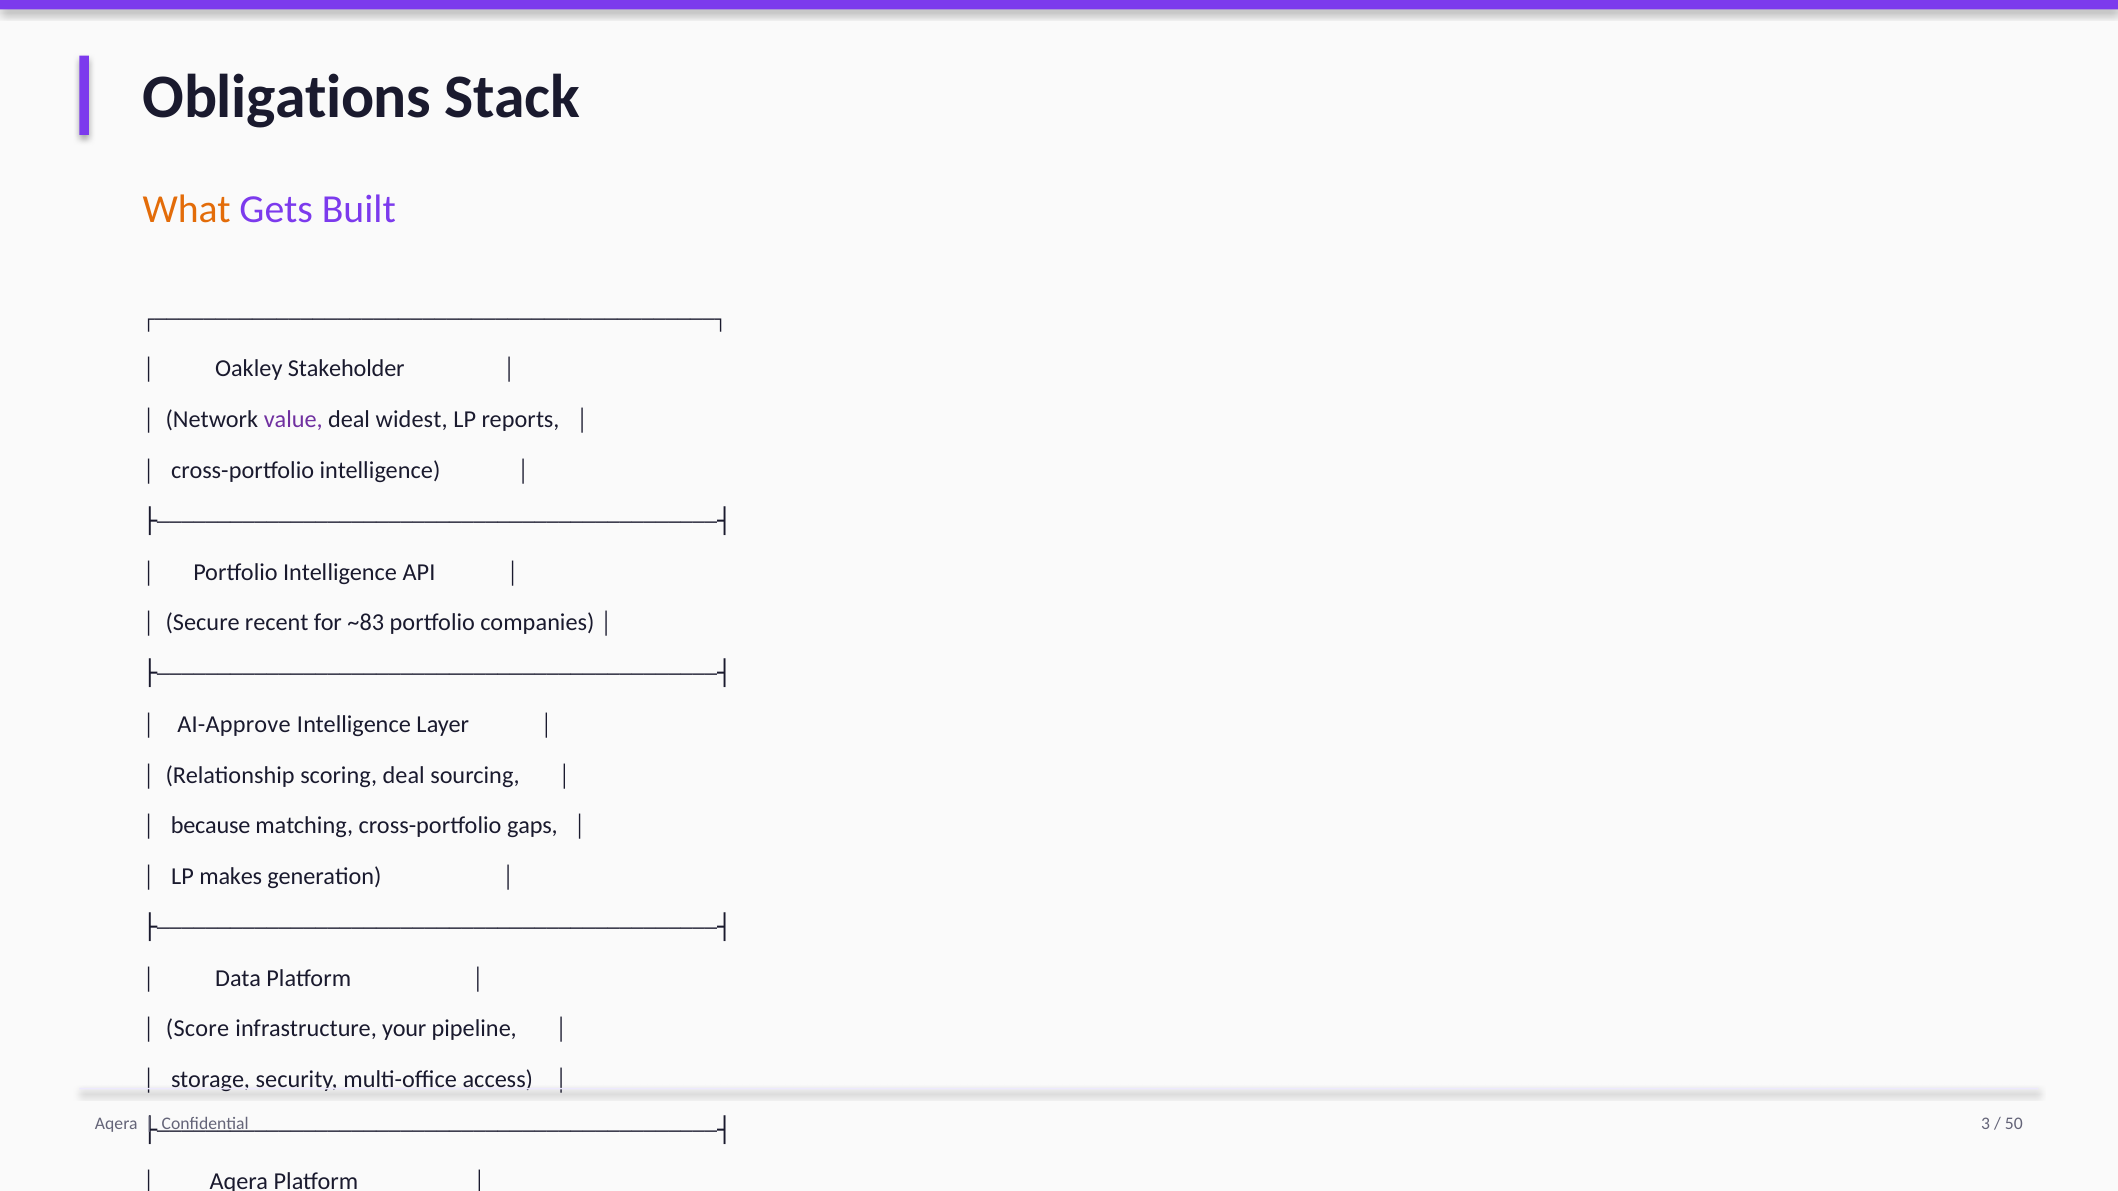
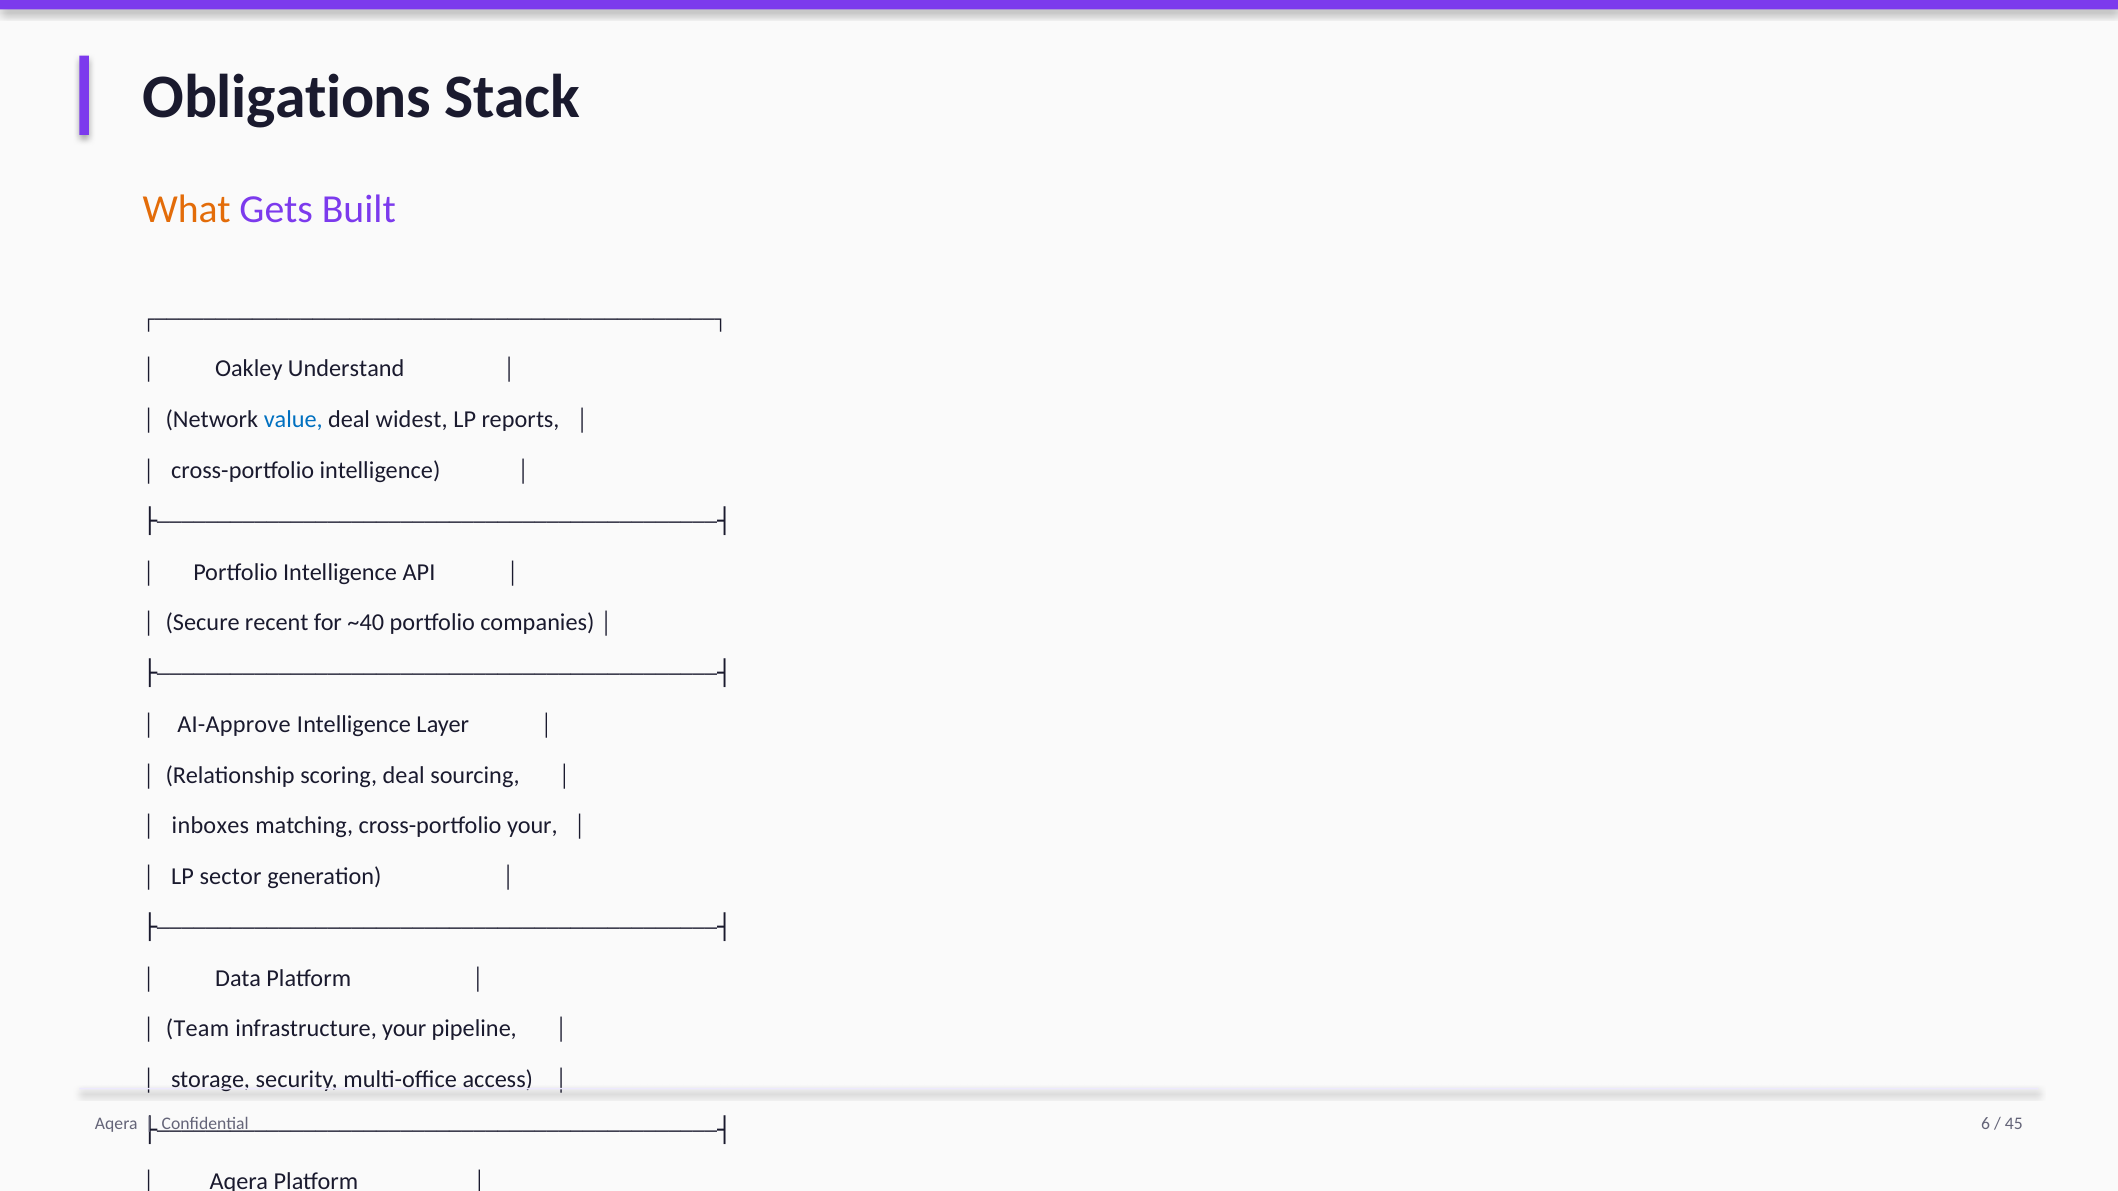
Stakeholder: Stakeholder -> Understand (346, 369)
value colour: purple -> blue (293, 420)
~83: ~83 -> ~40 (366, 623)
because: because -> inboxes (210, 826)
cross-portfolio gaps: gaps -> your (532, 826)
makes: makes -> sector (231, 877)
Score: Score -> Team (198, 1029)
3: 3 -> 6 (1986, 1124)
50: 50 -> 45 (2014, 1124)
